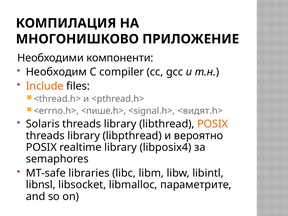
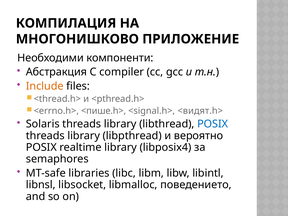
Необходим: Необходим -> Абстракция (56, 72)
POSIX colour: orange -> blue (213, 124)
параметрите: параметрите -> поведението (196, 185)
